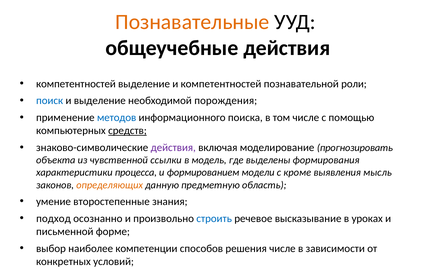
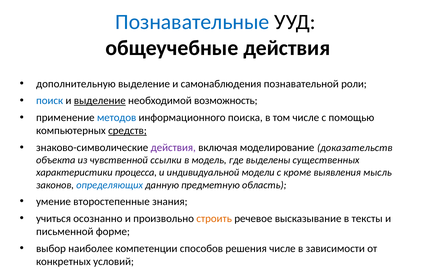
Познавательные colour: orange -> blue (192, 22)
компетентностей: компетентностей -> дополнительную (76, 84)
и компетентностей: компетентностей -> самонаблюдения (221, 84)
выделение underline: none -> present (100, 101)
порождения: порождения -> возможность (226, 101)
прогнозировать: прогнозировать -> доказательств (355, 148)
формирования: формирования -> существенных (326, 161)
формированием: формированием -> индивидуальной (203, 173)
определяющих colour: orange -> blue (110, 185)
подход: подход -> учиться (54, 219)
строить colour: blue -> orange (214, 219)
уроках: уроках -> тексты (367, 219)
